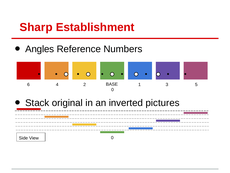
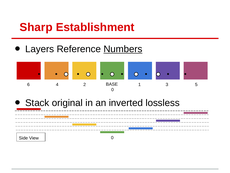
Angles: Angles -> Layers (40, 49)
Numbers underline: none -> present (123, 49)
pictures: pictures -> lossless (163, 103)
